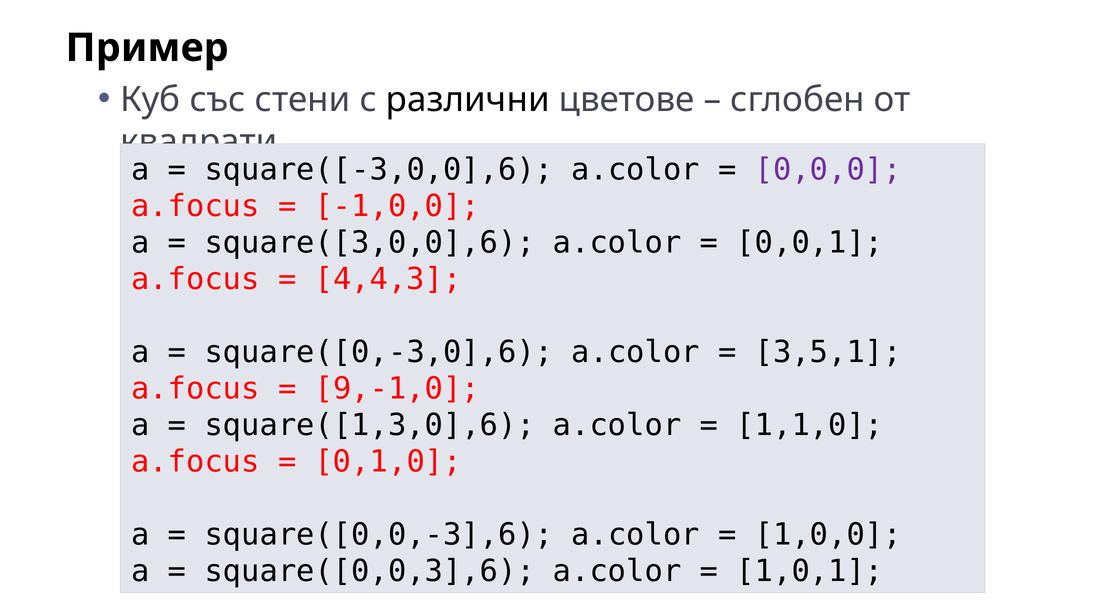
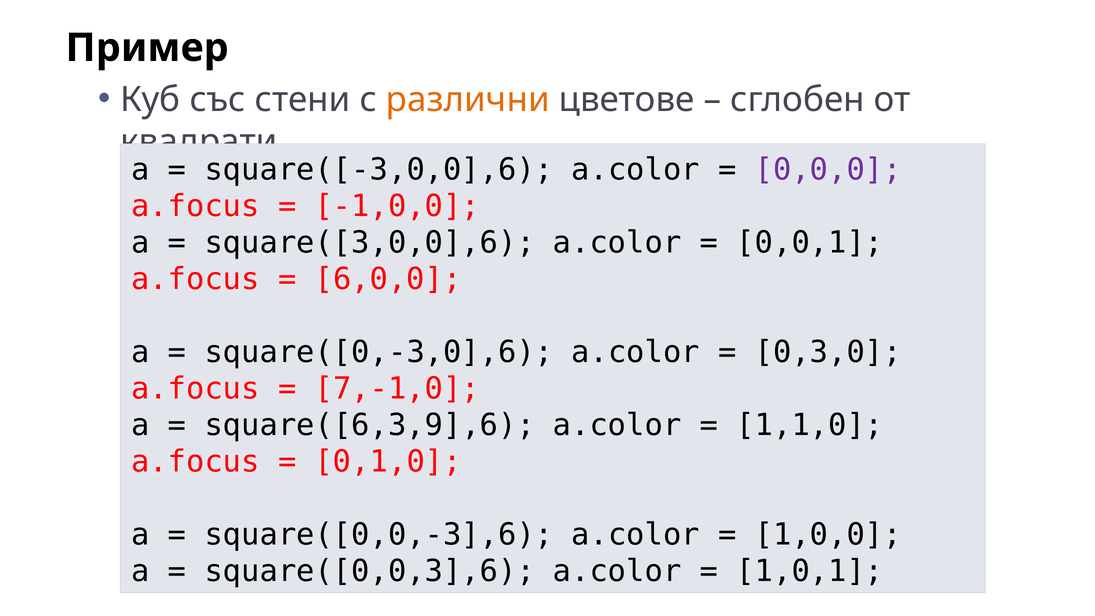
различни colour: black -> orange (468, 100)
4,4,3: 4,4,3 -> 6,0,0 (388, 279)
3,5,1: 3,5,1 -> 0,3,0 (828, 352)
9,-1,0: 9,-1,0 -> 7,-1,0 (397, 389)
square([1,3,0],6: square([1,3,0],6 -> square([6,3,9],6 (370, 425)
